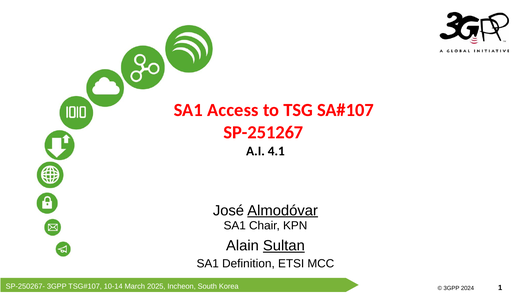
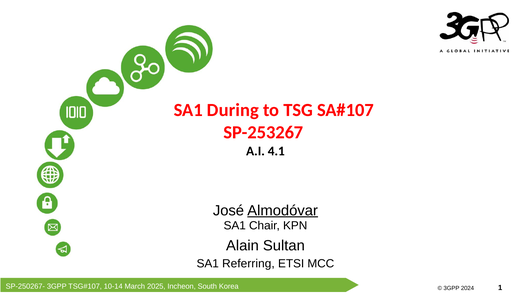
Access: Access -> During (233, 110)
SP-251267: SP-251267 -> SP-253267 (263, 132)
Sultan underline: present -> none (284, 246)
Definition: Definition -> Referring (248, 263)
